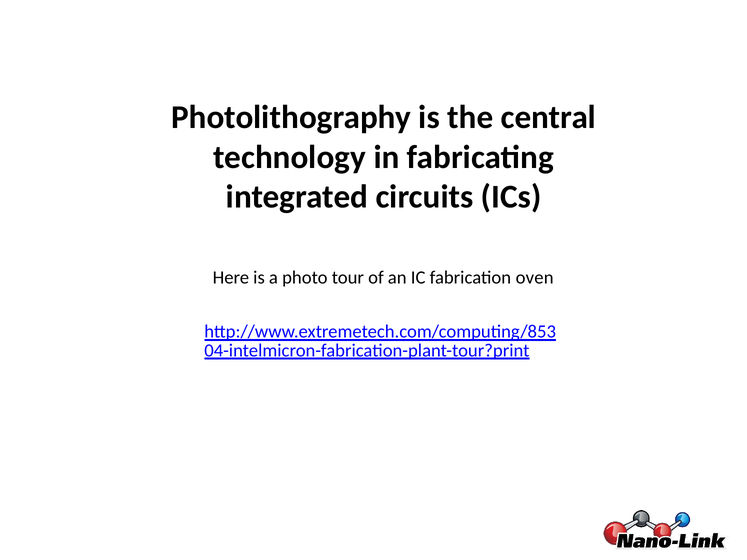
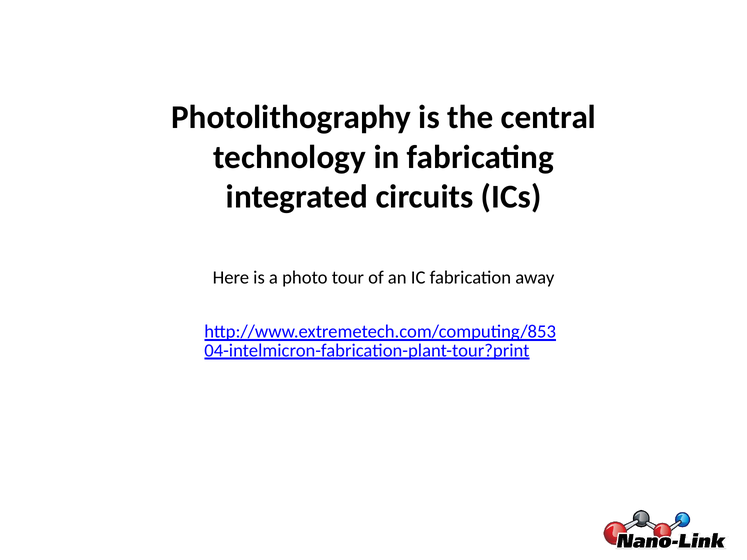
oven: oven -> away (535, 278)
